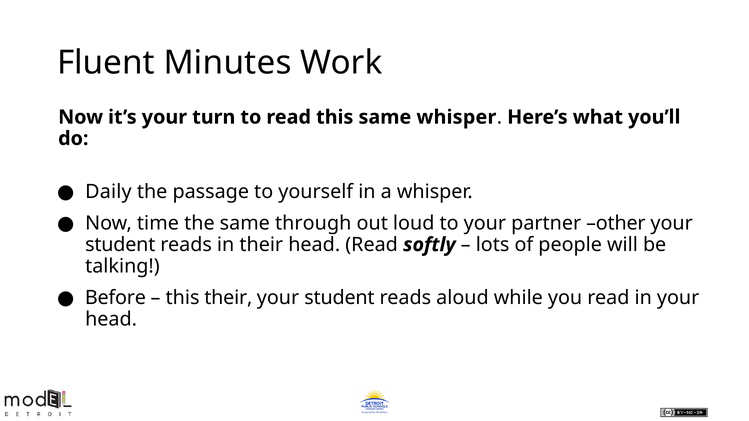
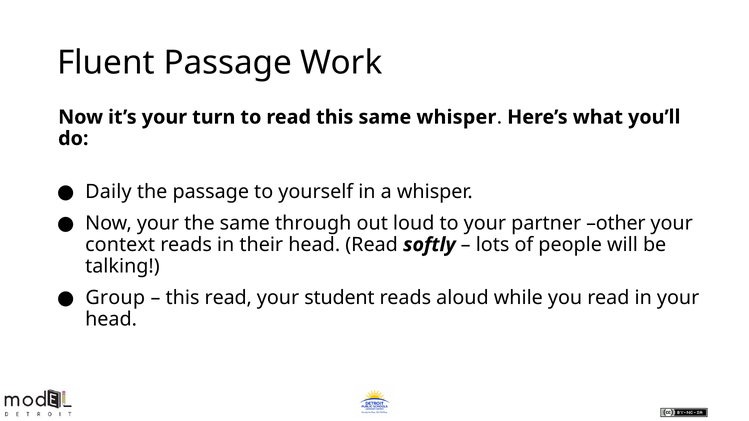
Fluent Minutes: Minutes -> Passage (228, 63)
Now time: time -> your (158, 223)
student: student -> context (120, 245)
Before: Before -> Group (115, 298)
this their: their -> read (228, 298)
